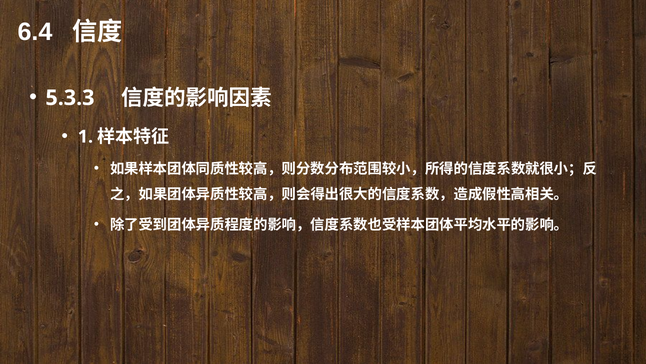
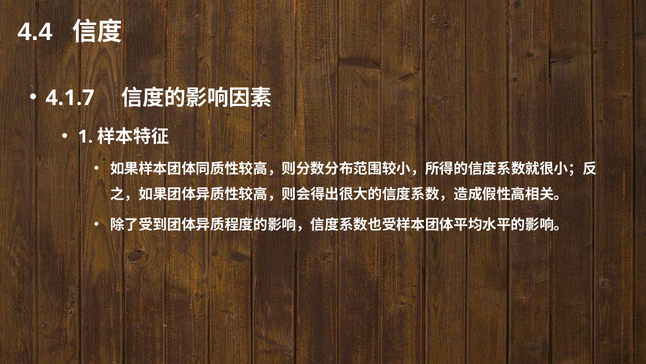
6.4: 6.4 -> 4.4 (35, 32)
5.3.3: 5.3.3 -> 4.1.7 (70, 98)
